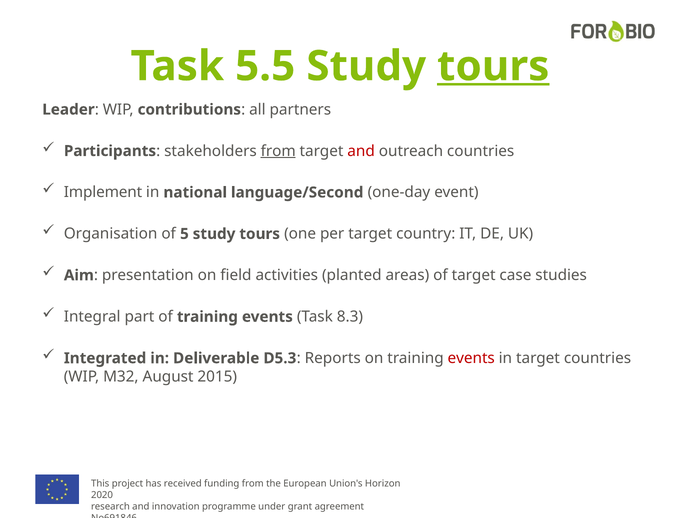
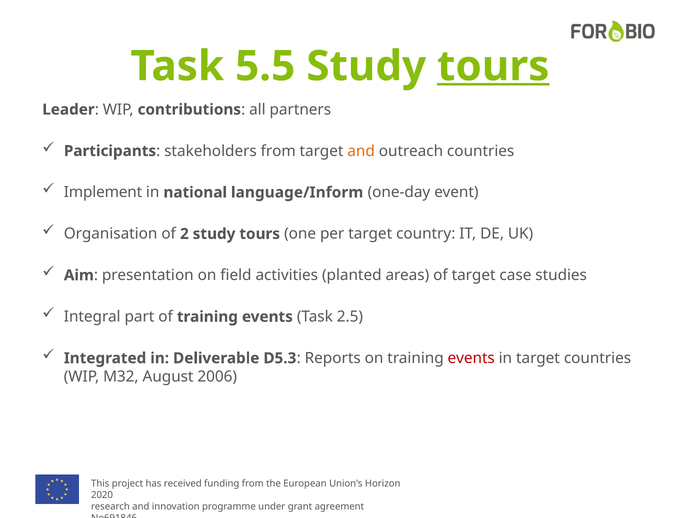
from underline: present -> none (278, 151)
and colour: red -> orange (361, 151)
language/Second: language/Second -> language/Inform (297, 193)
5: 5 -> 2 (184, 234)
8.3: 8.3 -> 2.5 (350, 317)
2015: 2015 -> 2006 (217, 377)
